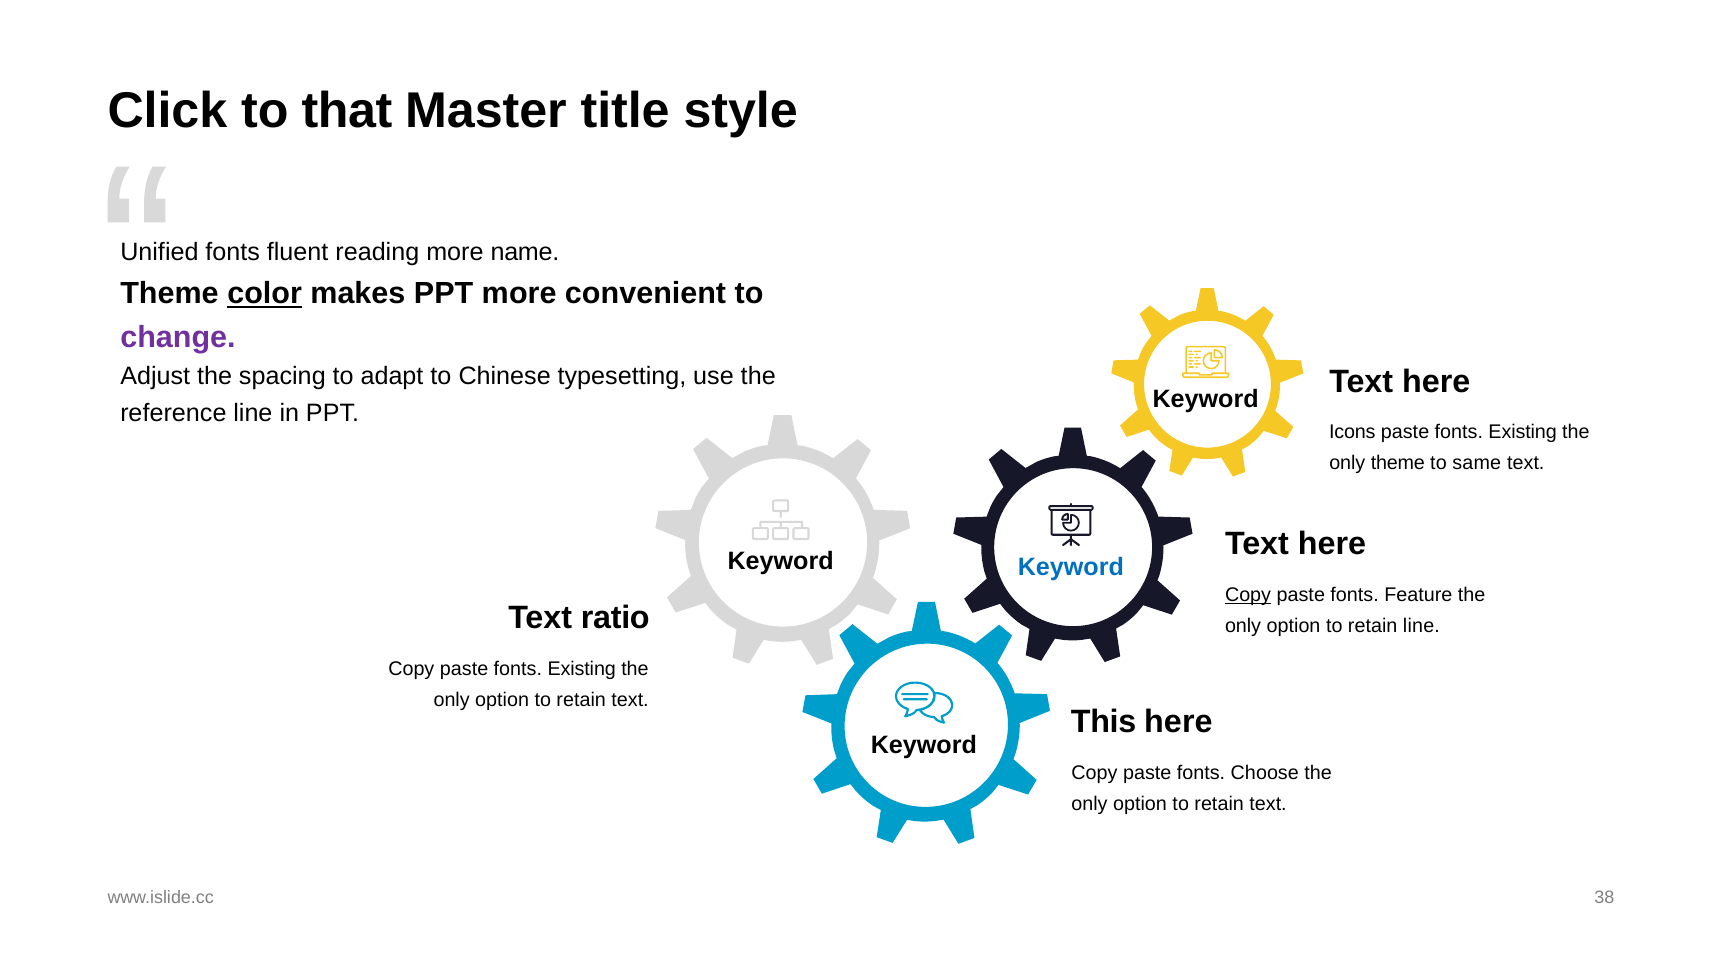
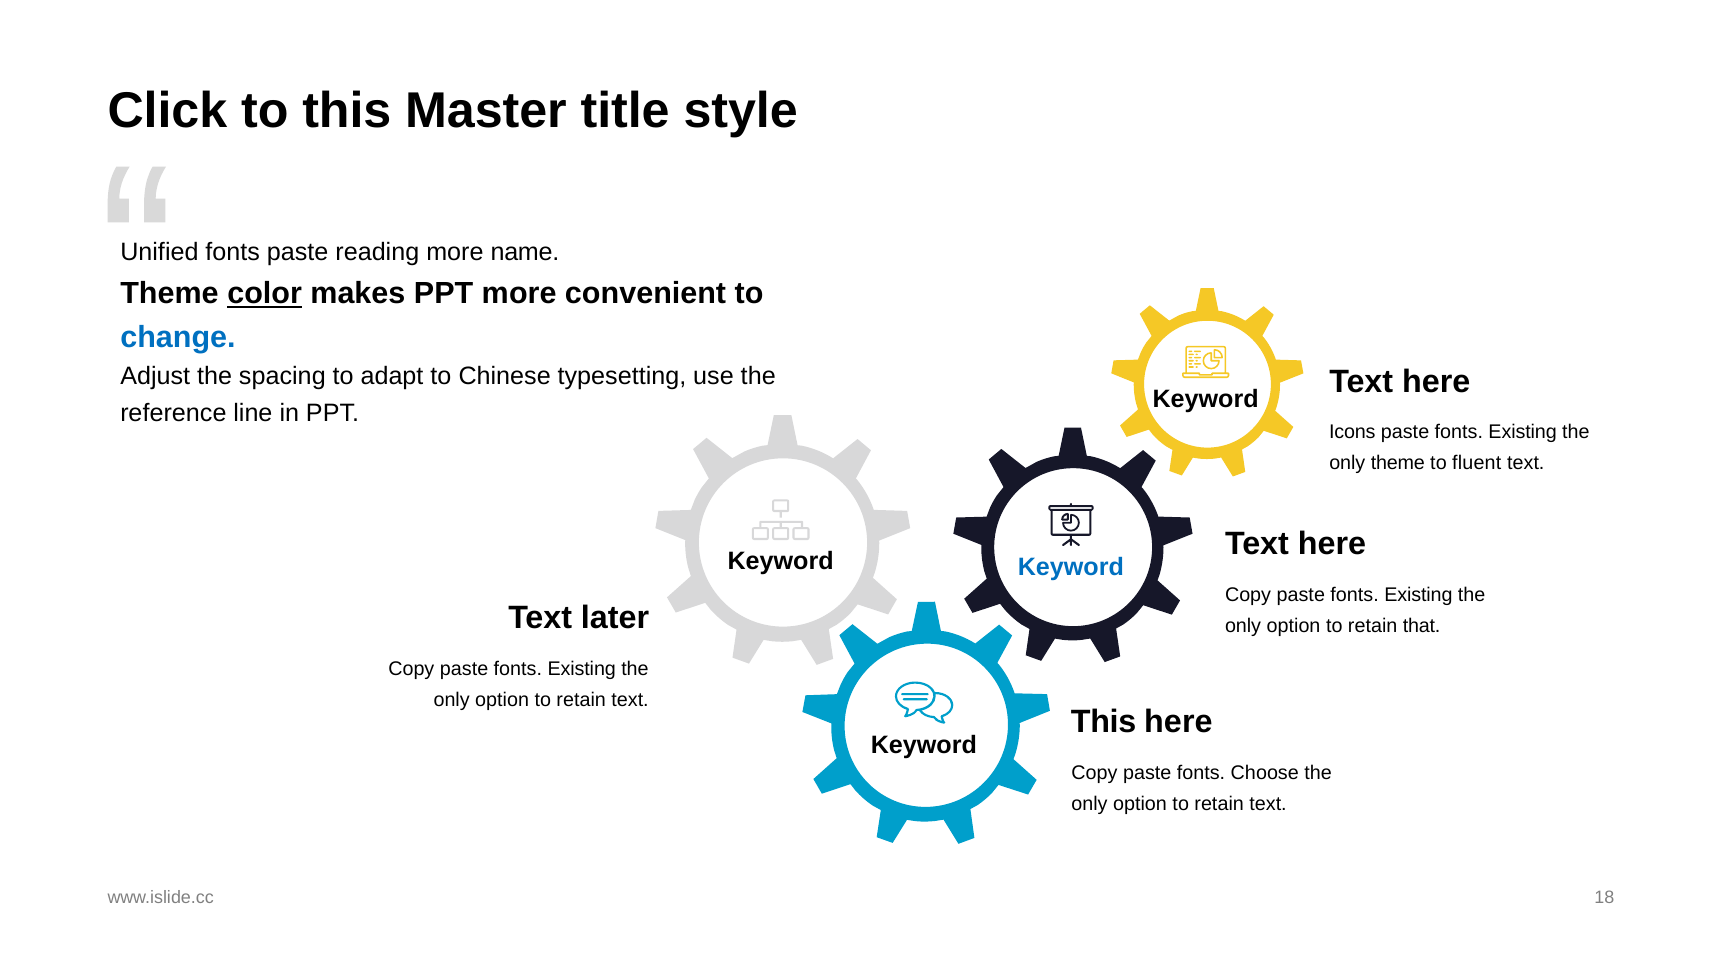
to that: that -> this (347, 111)
fonts fluent: fluent -> paste (298, 252)
change colour: purple -> blue (178, 337)
same: same -> fluent (1477, 463)
Copy underline: present -> none (1248, 595)
Feature: Feature -> Existing (1418, 595)
ratio: ratio -> later (615, 618)
retain line: line -> that (1422, 625)
38: 38 -> 18 (1604, 897)
